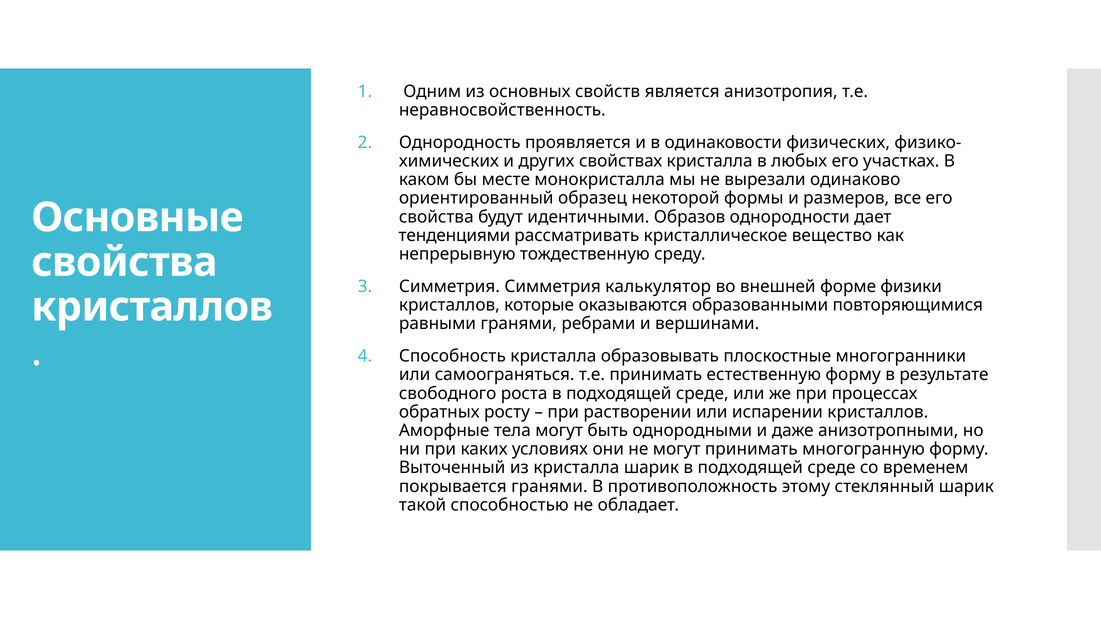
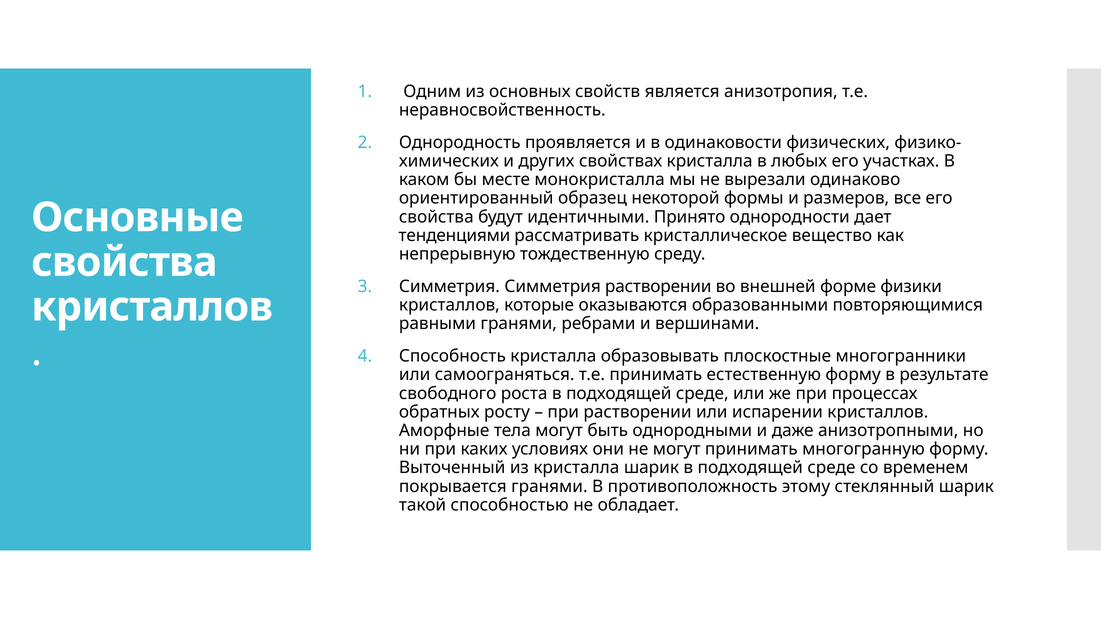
Образов: Образов -> Принято (690, 217)
Симметрия калькулятор: калькулятор -> растворении (658, 286)
